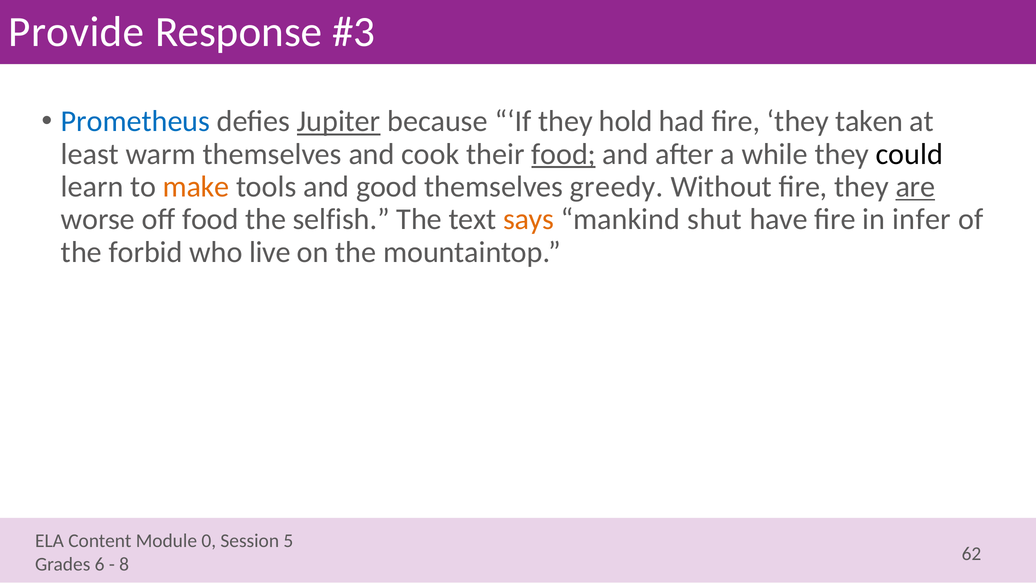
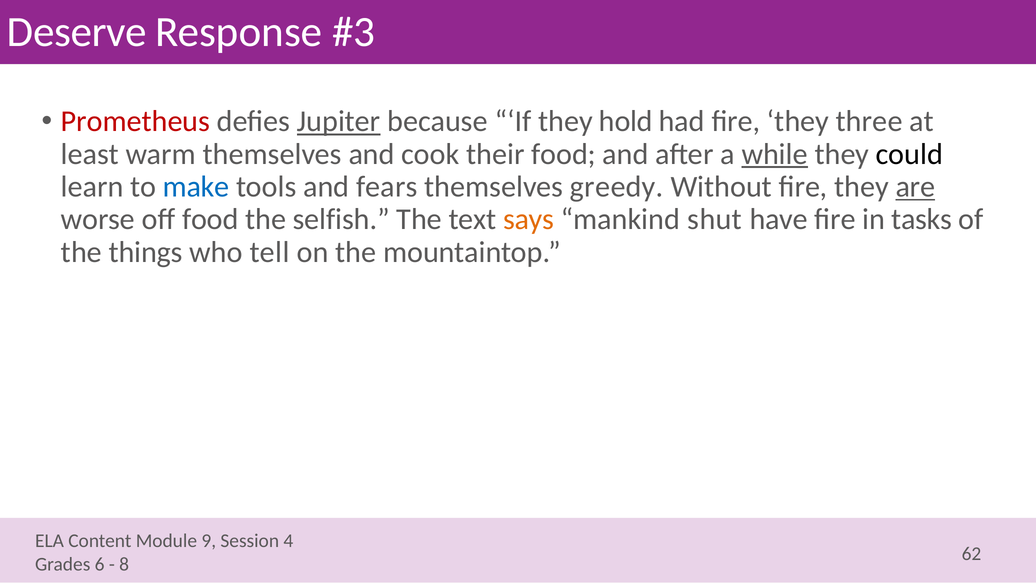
Provide: Provide -> Deserve (77, 32)
Prometheus colour: blue -> red (135, 121)
taken: taken -> three (869, 121)
food underline: present -> none (564, 154)
while underline: none -> present (775, 154)
make colour: orange -> blue (196, 187)
good: good -> fears (387, 187)
infer: infer -> tasks (922, 219)
forbid: forbid -> things (146, 252)
live: live -> tell (270, 252)
0: 0 -> 9 (209, 541)
5: 5 -> 4 (288, 541)
